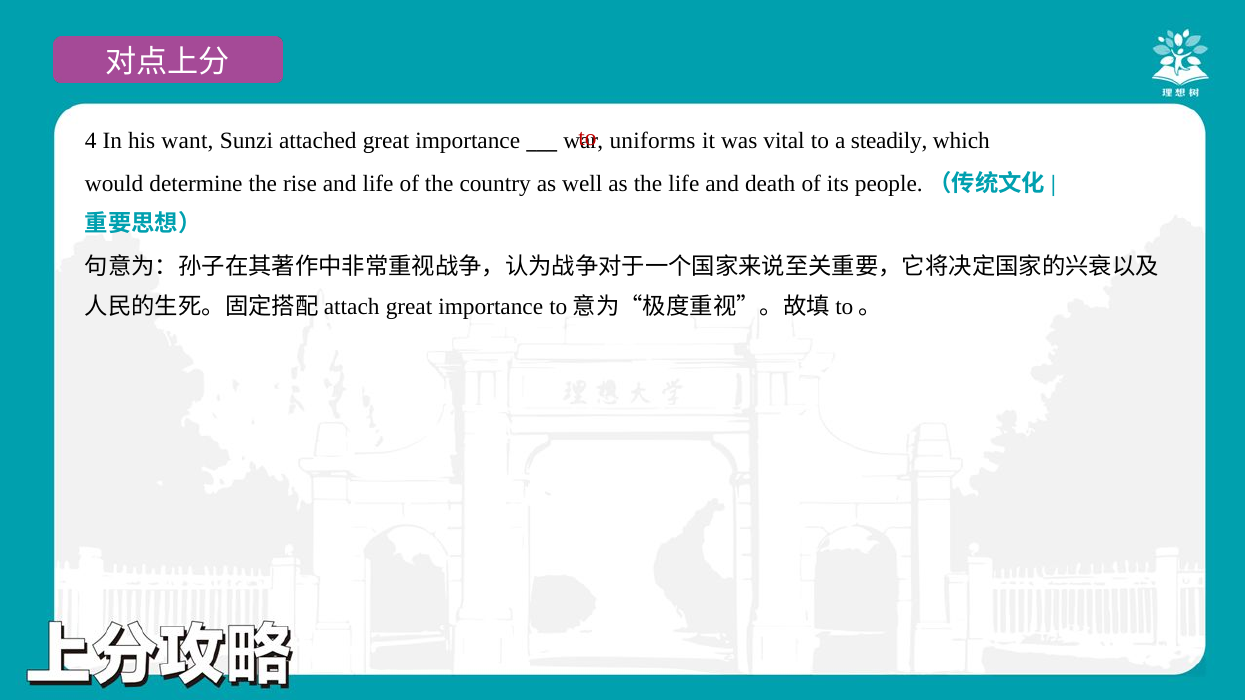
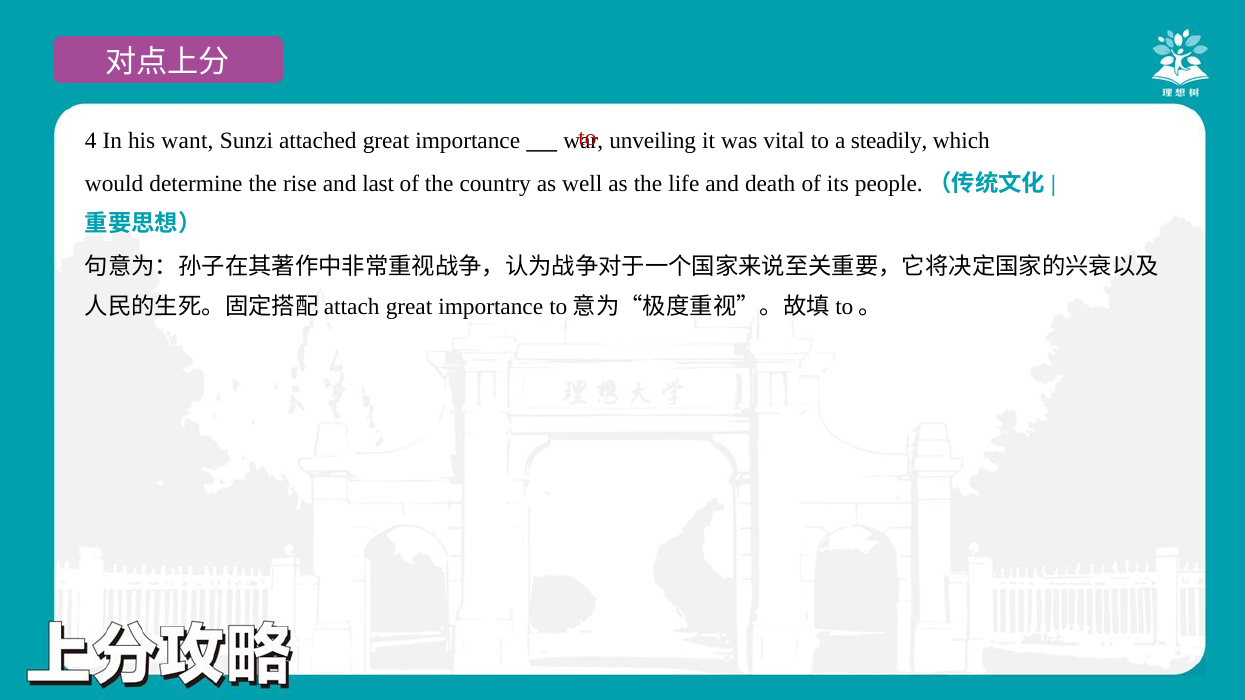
uniforms: uniforms -> unveiling (653, 141)
and life: life -> last (378, 183)
